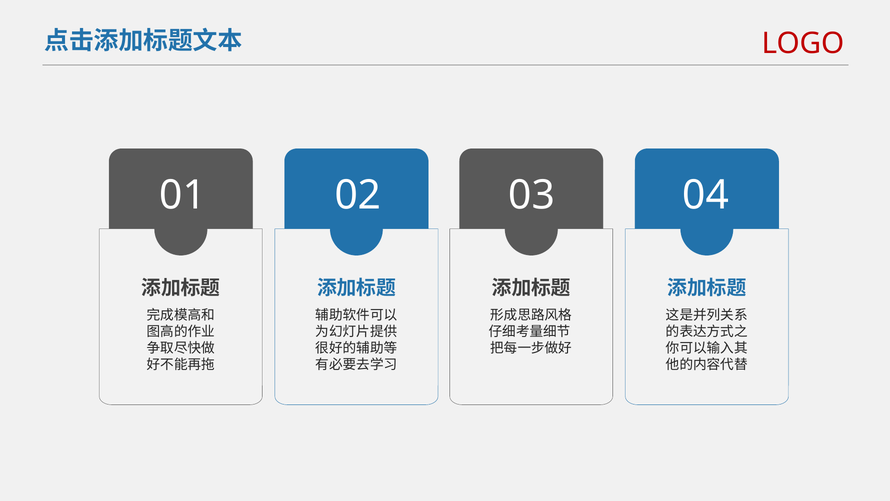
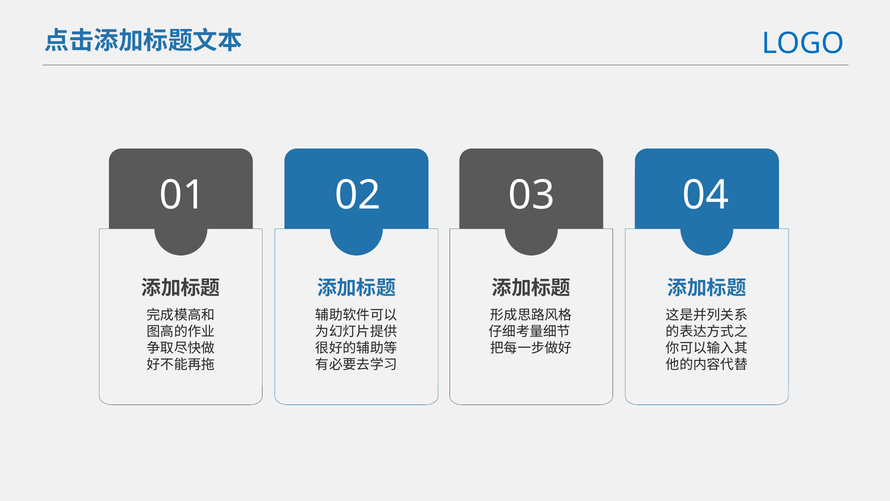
LOGO colour: red -> blue (803, 43)
